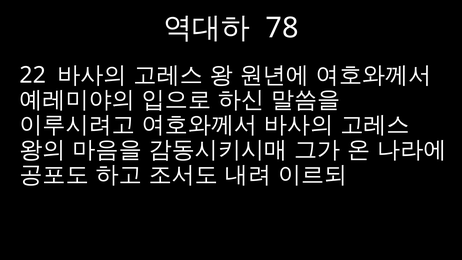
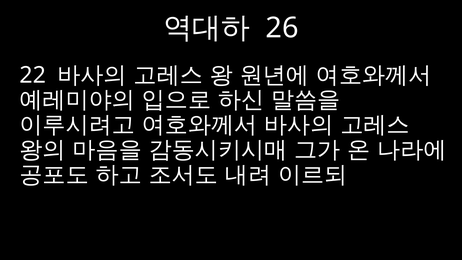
78: 78 -> 26 (282, 28)
